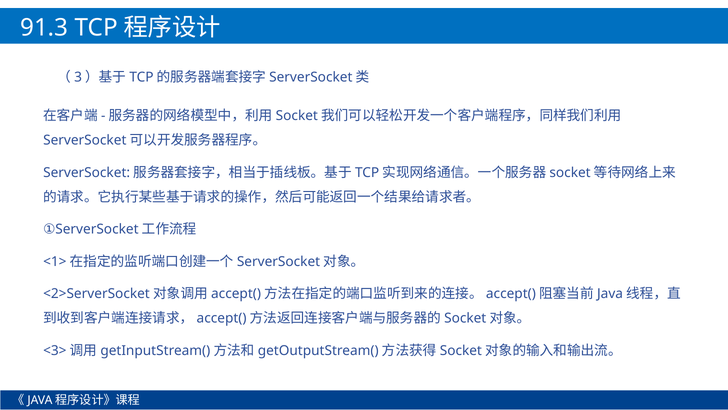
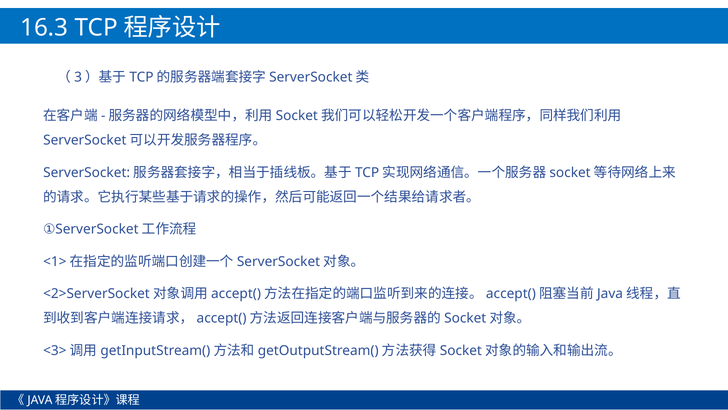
91.3: 91.3 -> 16.3 (44, 27)
